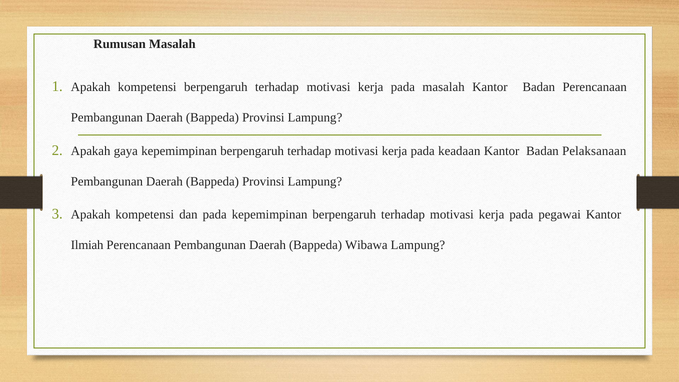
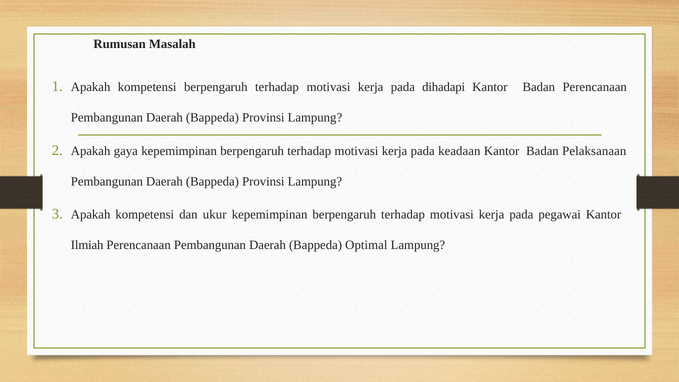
pada masalah: masalah -> dihadapi (444, 87)
dan pada: pada -> ukur (215, 214)
Wibawa: Wibawa -> Optimal (366, 245)
